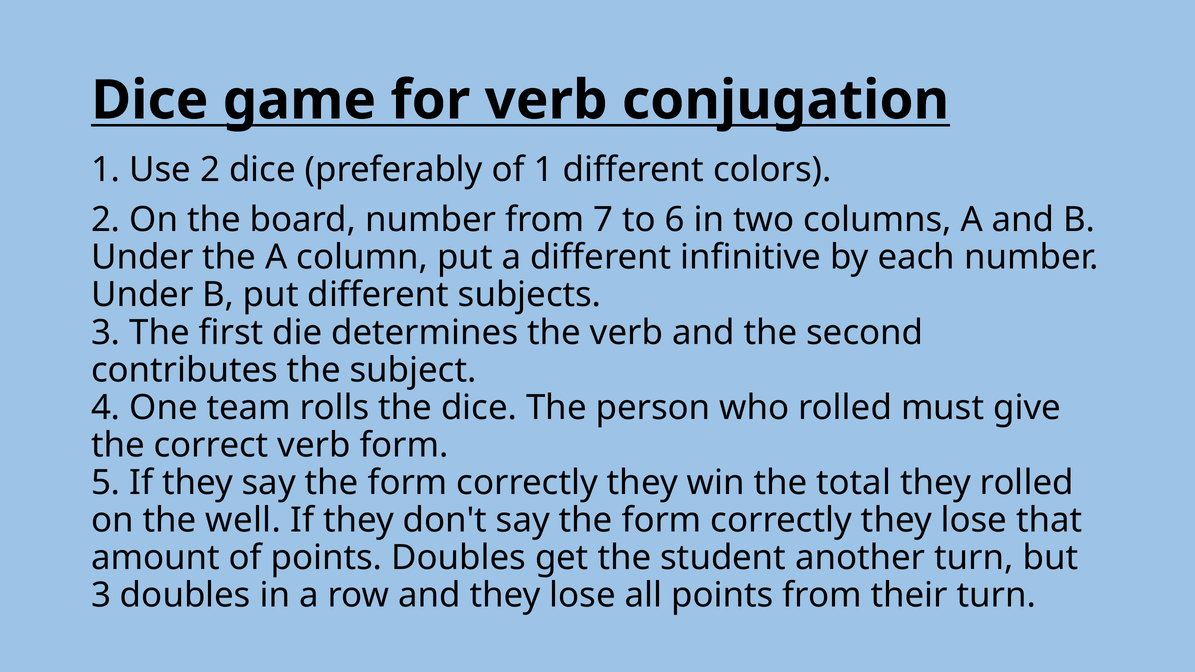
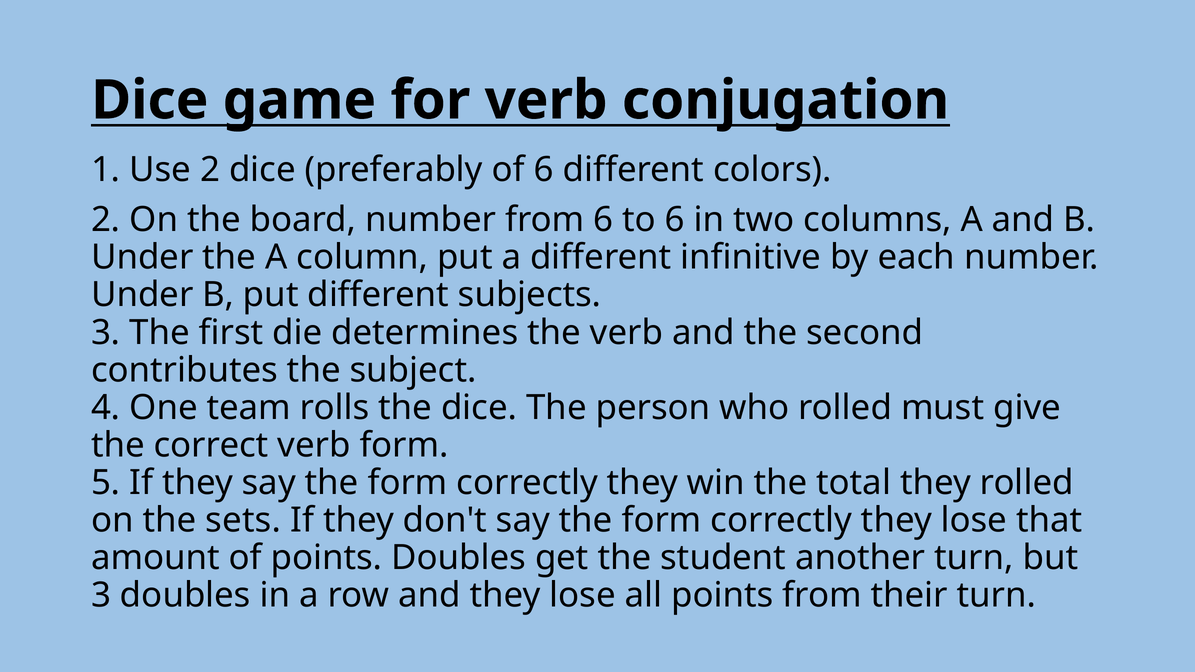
of 1: 1 -> 6 (544, 170)
from 7: 7 -> 6 (603, 220)
well: well -> sets (243, 520)
